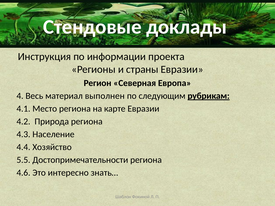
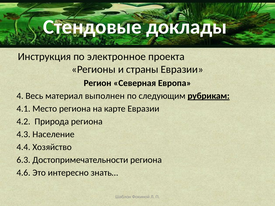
информации: информации -> электронное (116, 57)
5.5: 5.5 -> 6.3 (23, 160)
